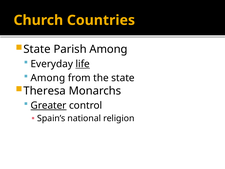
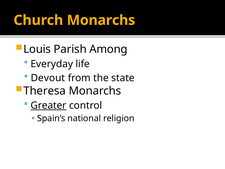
Church Countries: Countries -> Monarchs (101, 20)
State: State -> Louis (37, 49)
life underline: present -> none (83, 64)
Among: Among -> Devout (48, 78)
